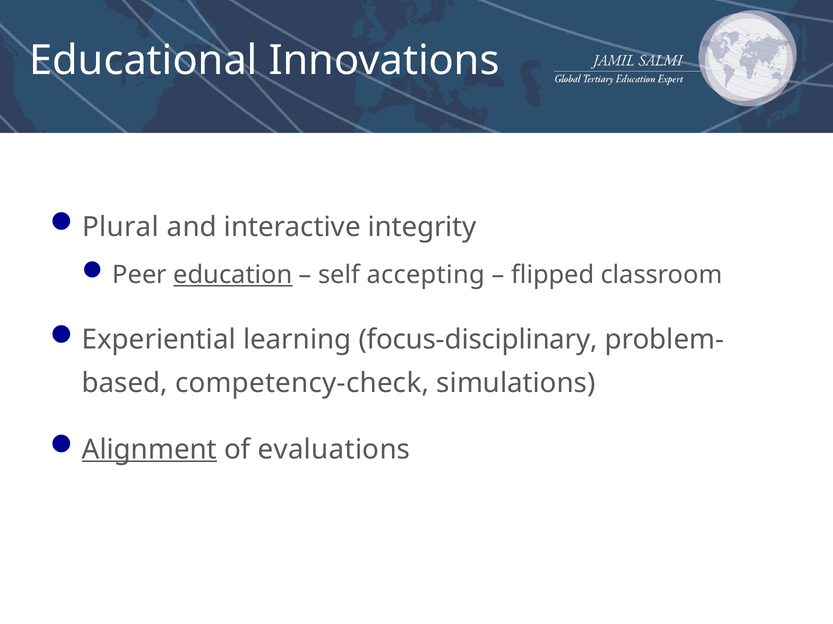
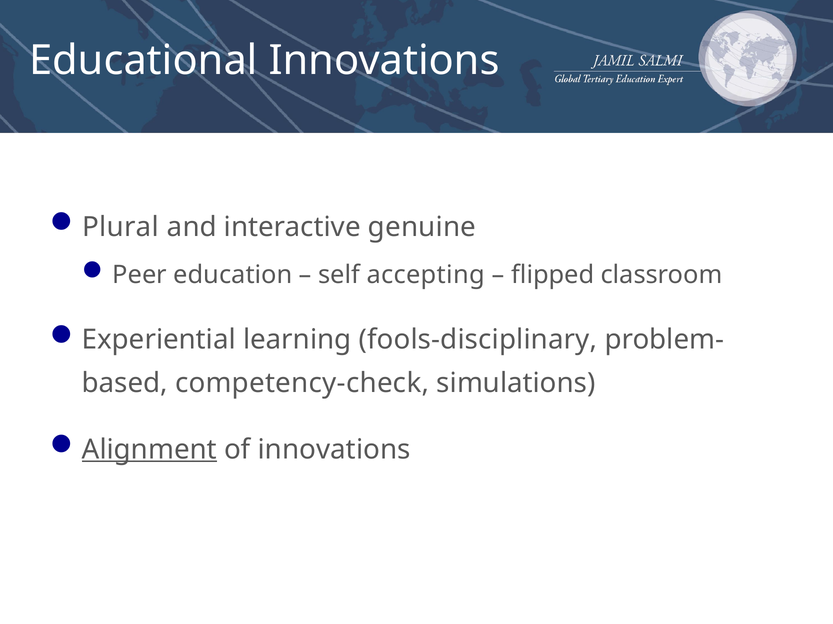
integrity: integrity -> genuine (422, 227)
education underline: present -> none (233, 275)
focus-disciplinary: focus-disciplinary -> fools-disciplinary (478, 340)
of evaluations: evaluations -> innovations (334, 450)
